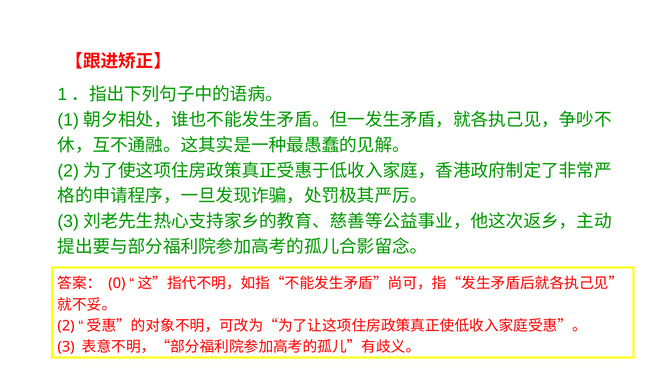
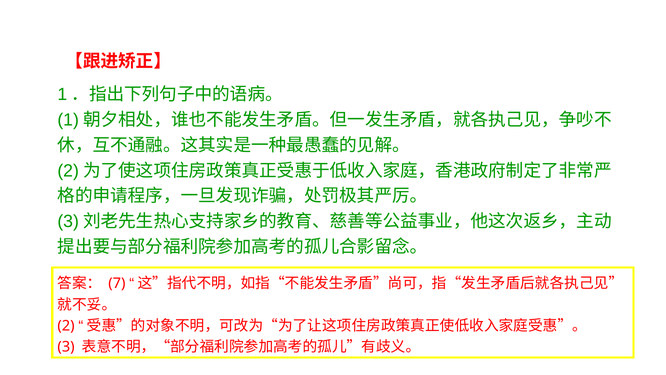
0: 0 -> 7 (117, 283)
